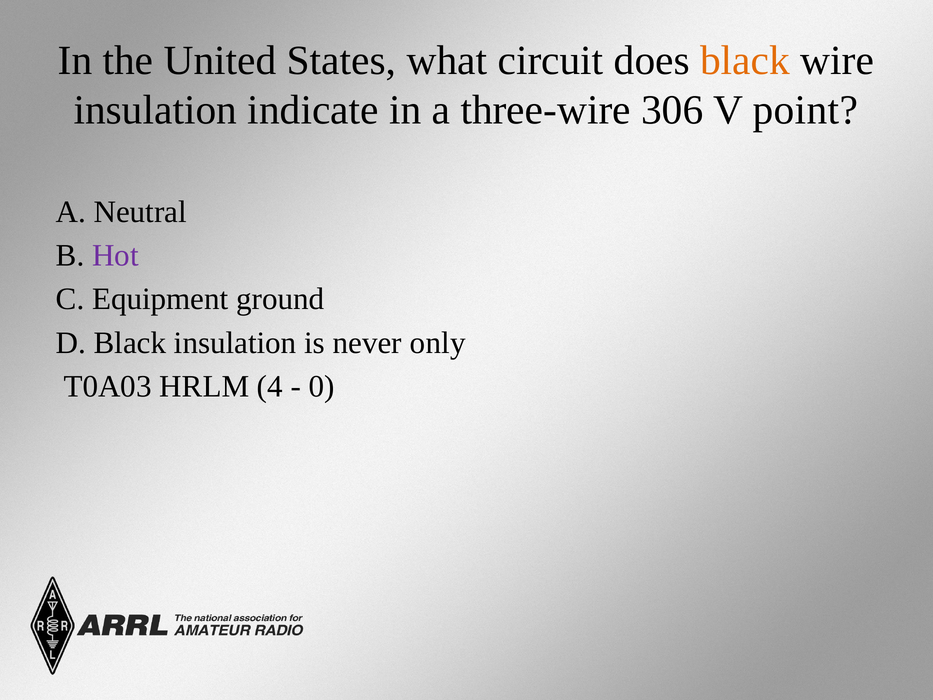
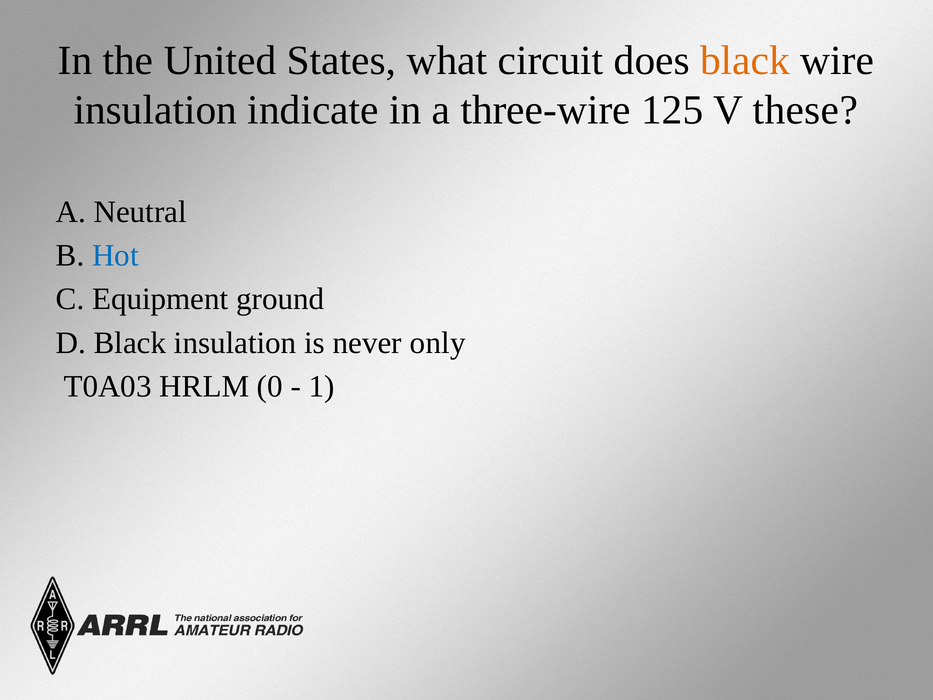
306: 306 -> 125 (672, 110)
point: point -> these (805, 110)
Hot colour: purple -> blue (115, 256)
4: 4 -> 0 (270, 386)
0: 0 -> 1 (322, 386)
